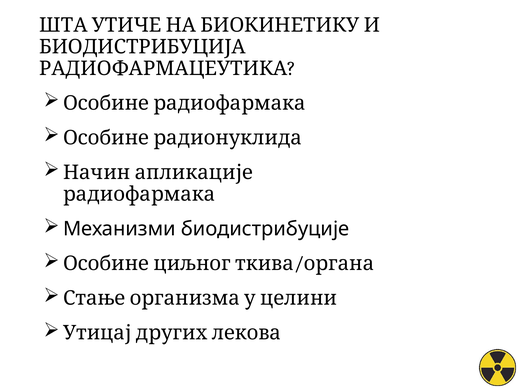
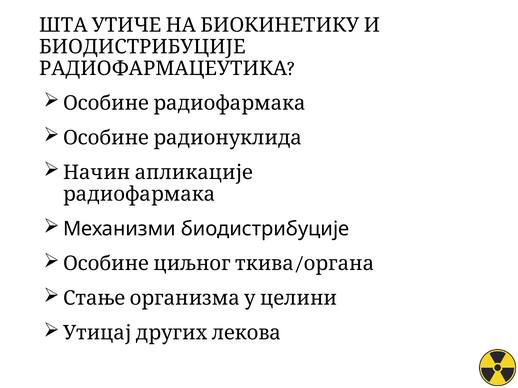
БИОДИСТРИБУЦИЈА: БИОДИСТРИБУЦИЈА -> БИОДИСТРИБУЦИЈЕ (142, 47)
